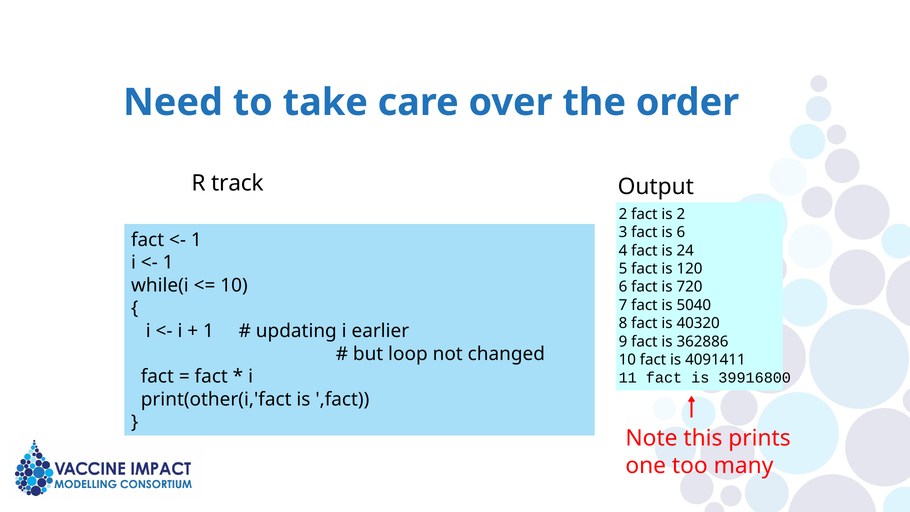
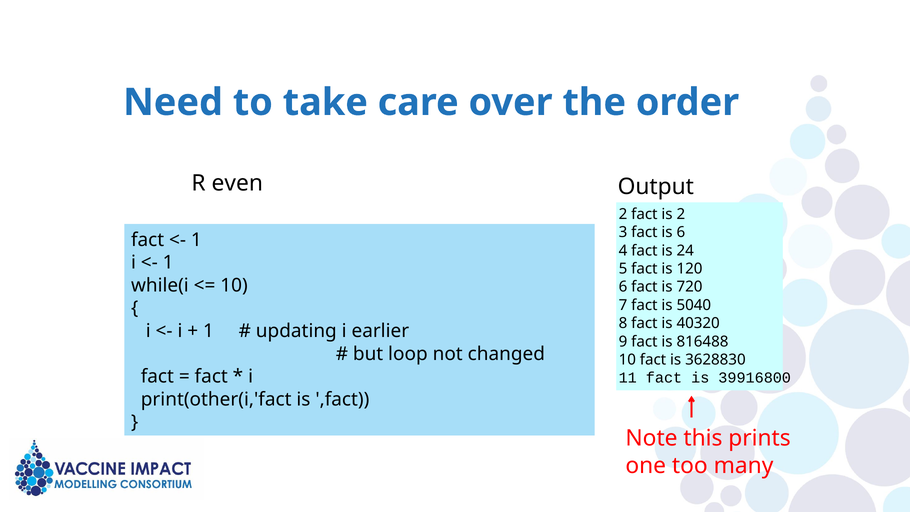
track: track -> even (237, 183)
362886: 362886 -> 816488 (703, 341)
4091411: 4091411 -> 3628830 (715, 360)
